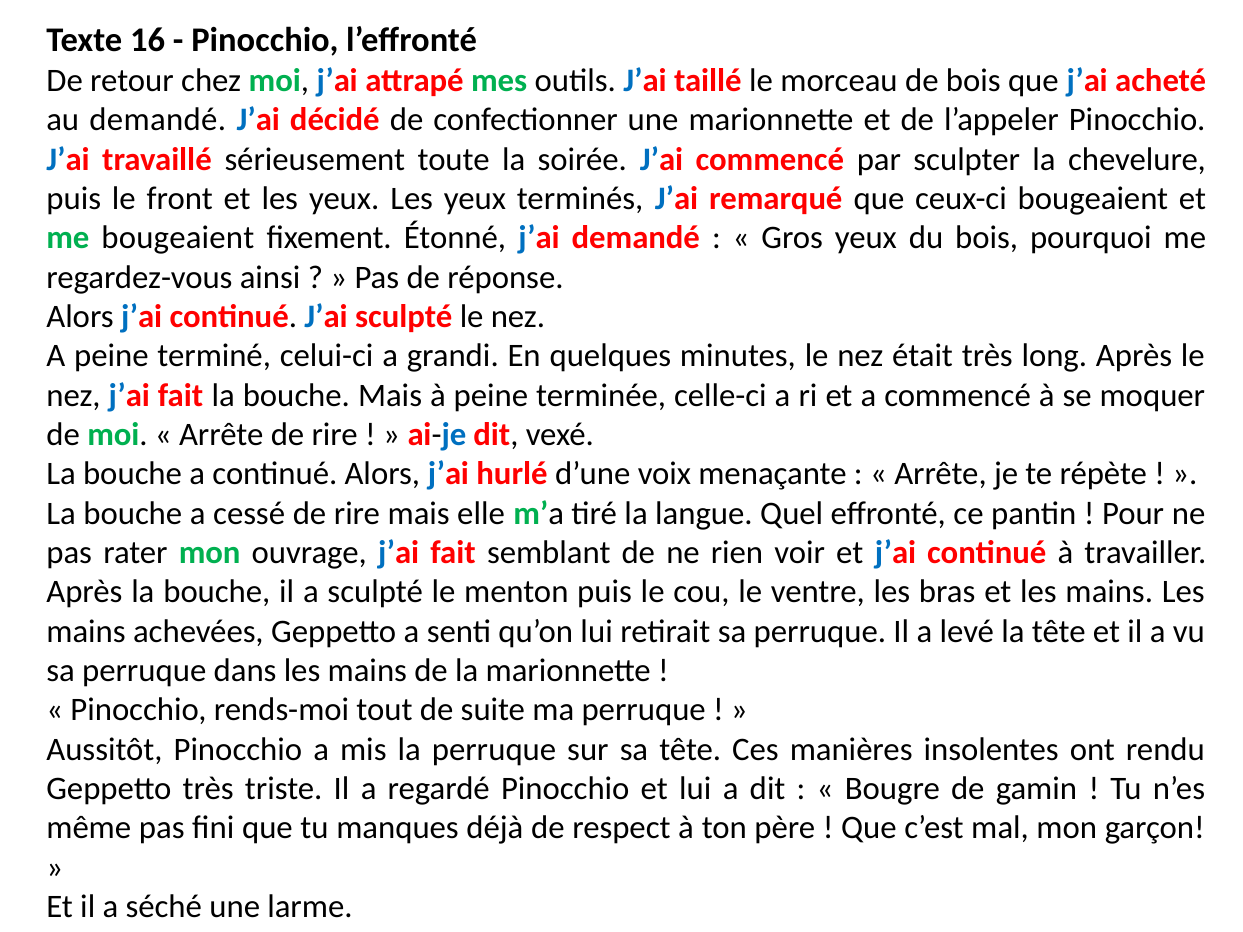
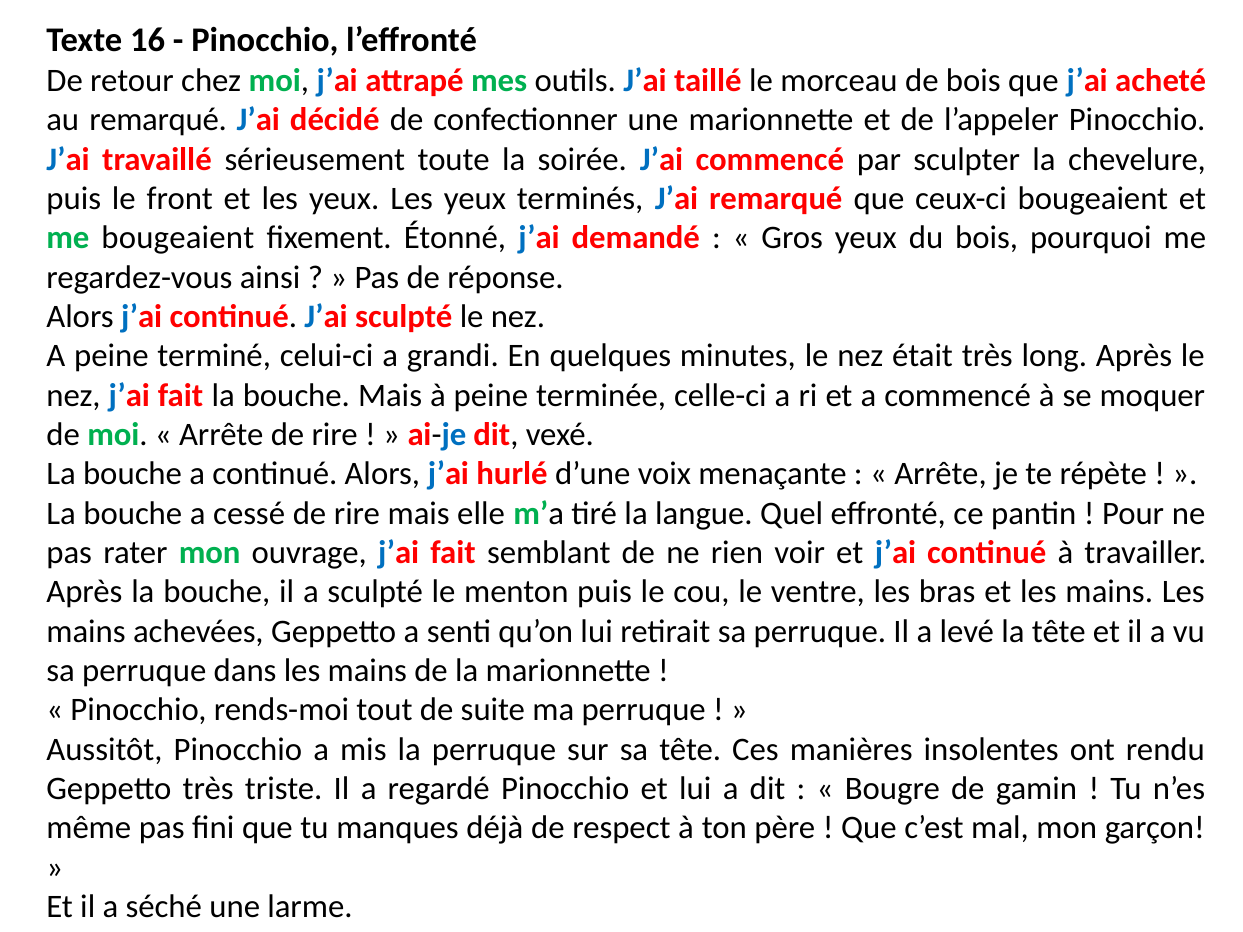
au demandé: demandé -> remarqué (158, 120)
